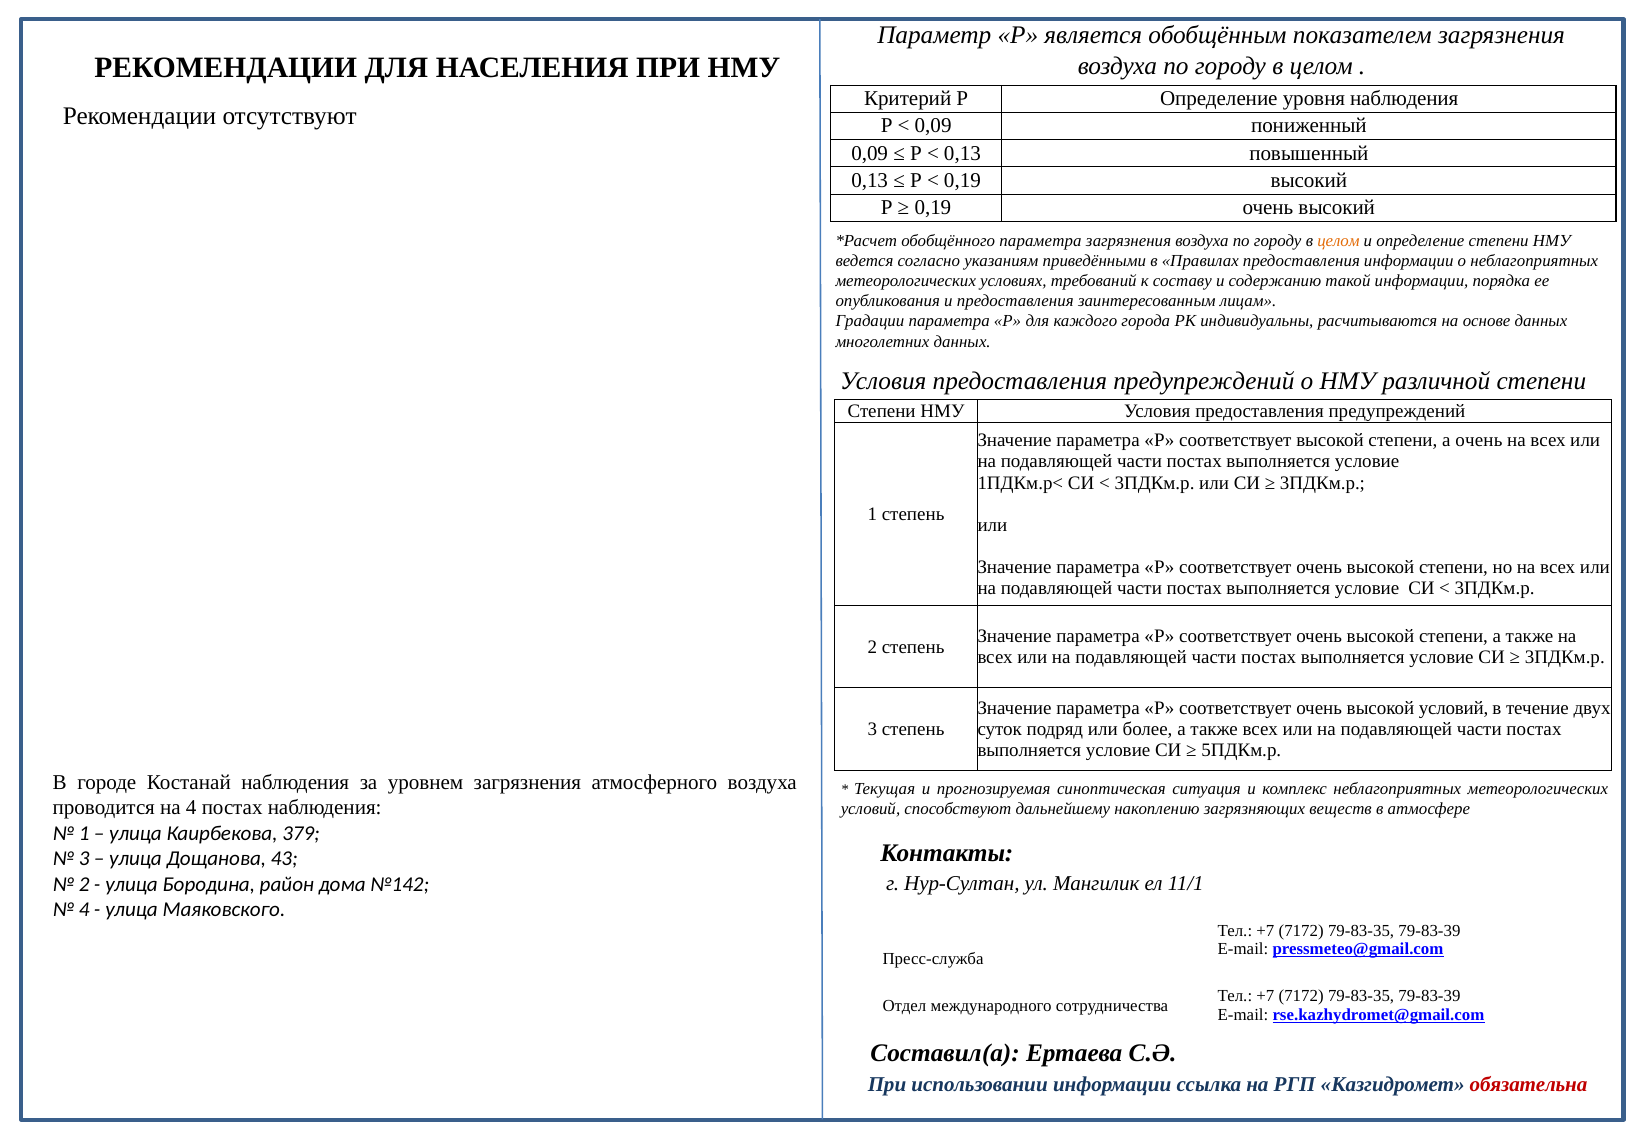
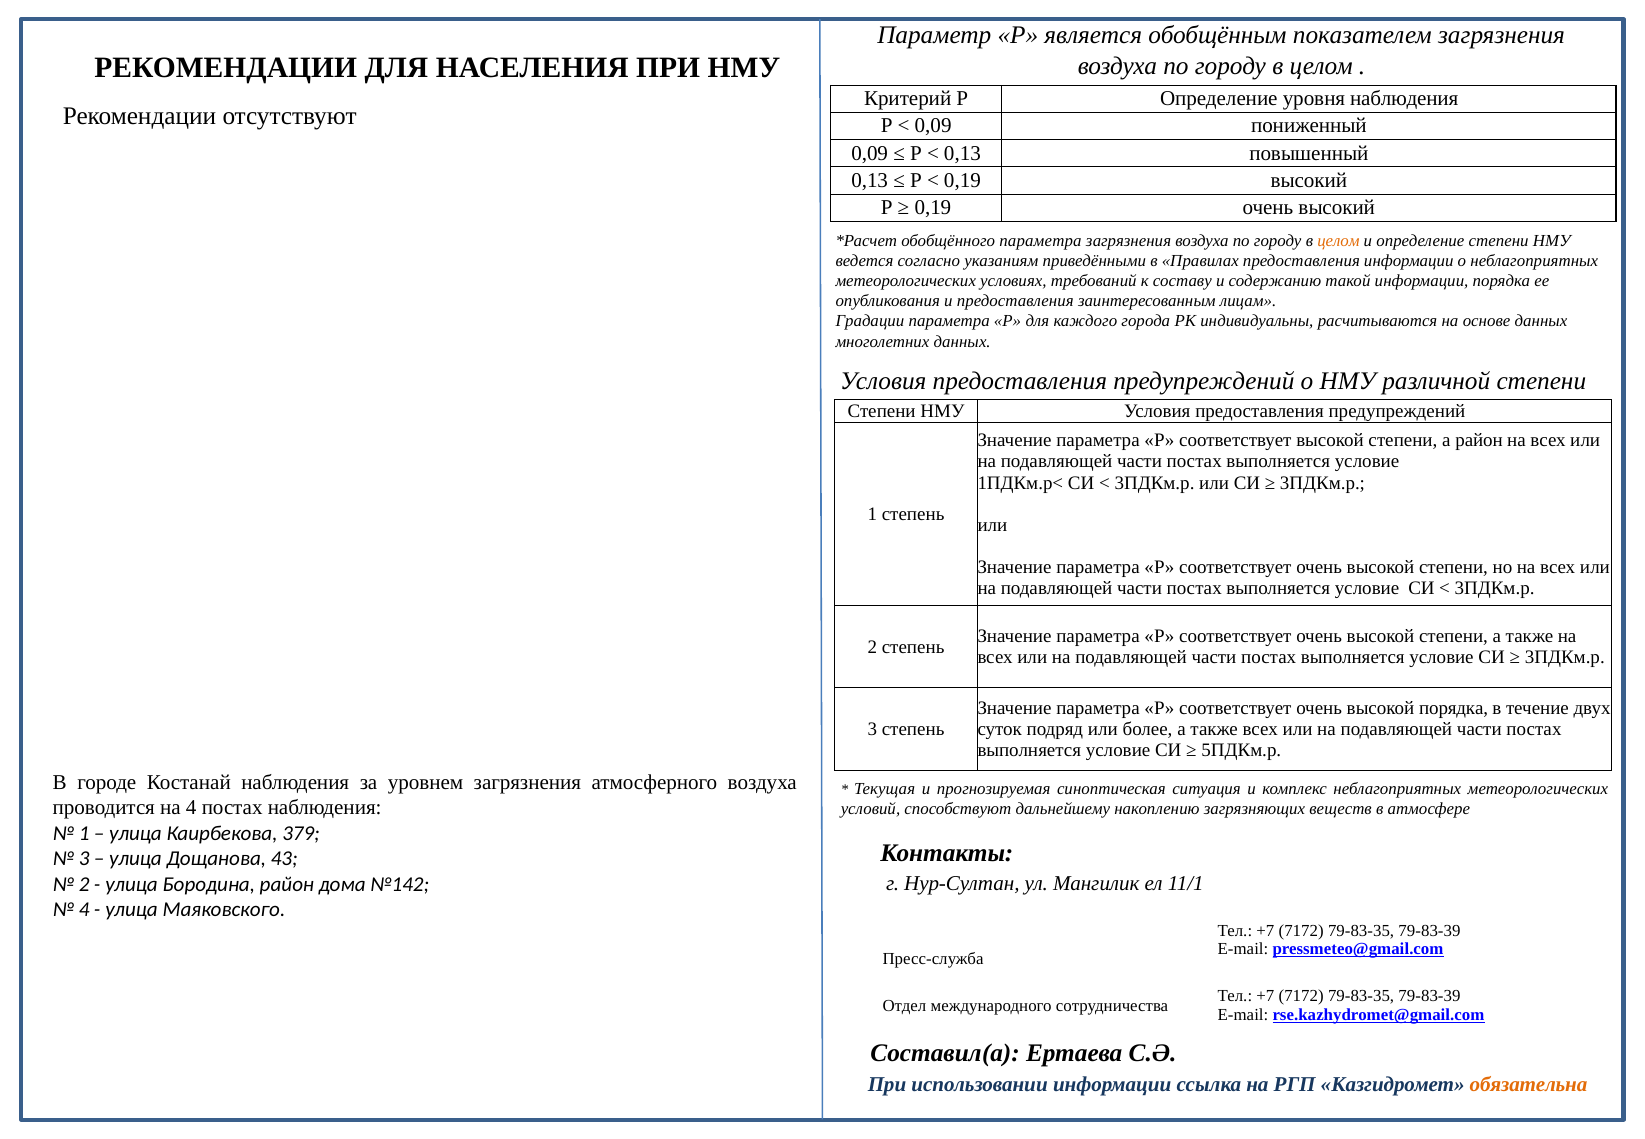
а очень: очень -> район (1479, 441)
высокой условий: условий -> порядка (1454, 708)
обязательна colour: red -> orange (1529, 1084)
